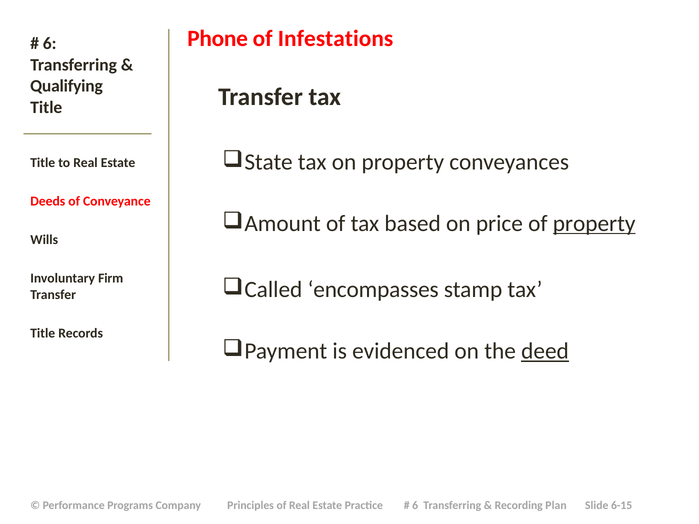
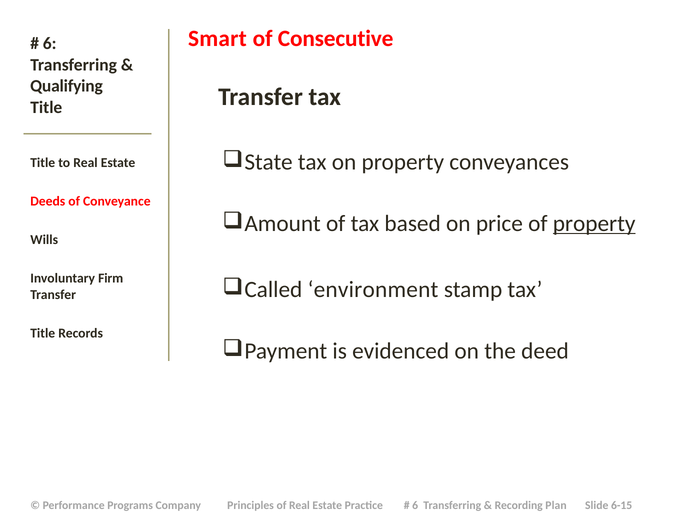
Phone: Phone -> Smart (217, 39)
Infestations: Infestations -> Consecutive (336, 39)
encompasses: encompasses -> environment (373, 290)
deed underline: present -> none (545, 351)
